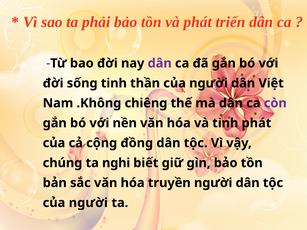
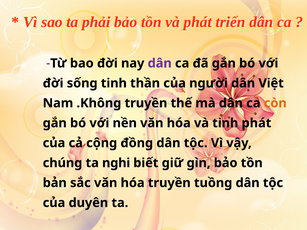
.Không chiêng: chiêng -> truyền (146, 103)
còn colour: purple -> orange (275, 103)
truyền người: người -> tuồng (213, 183)
người: người -> duyên (88, 203)
